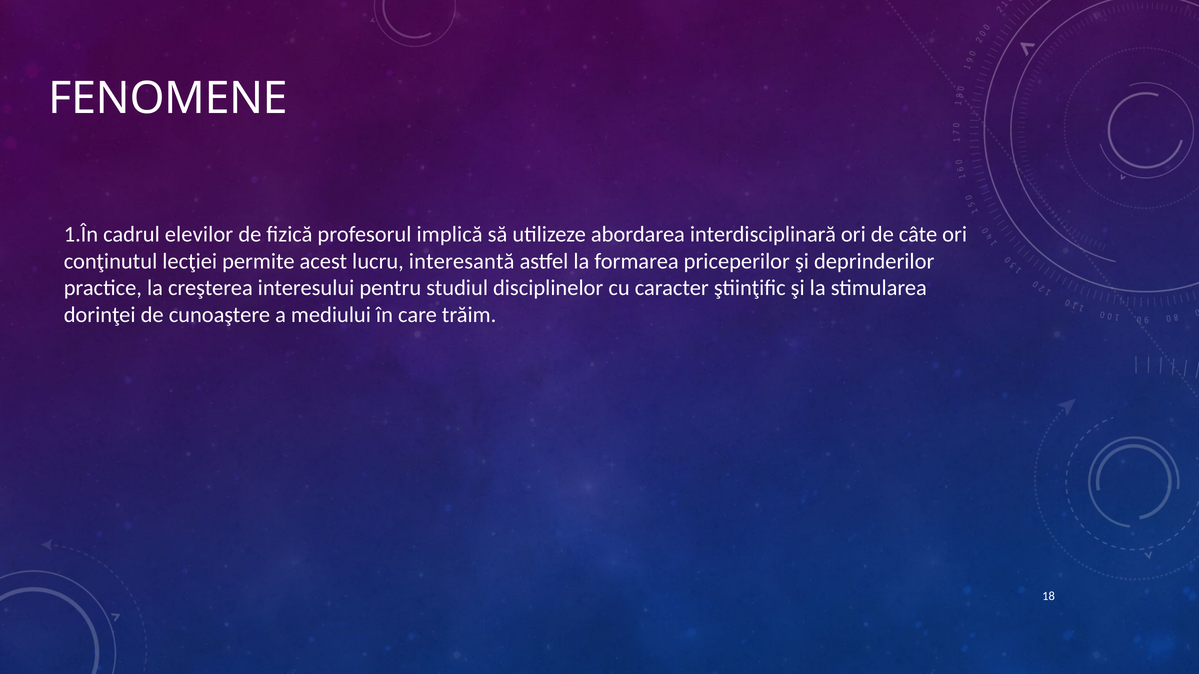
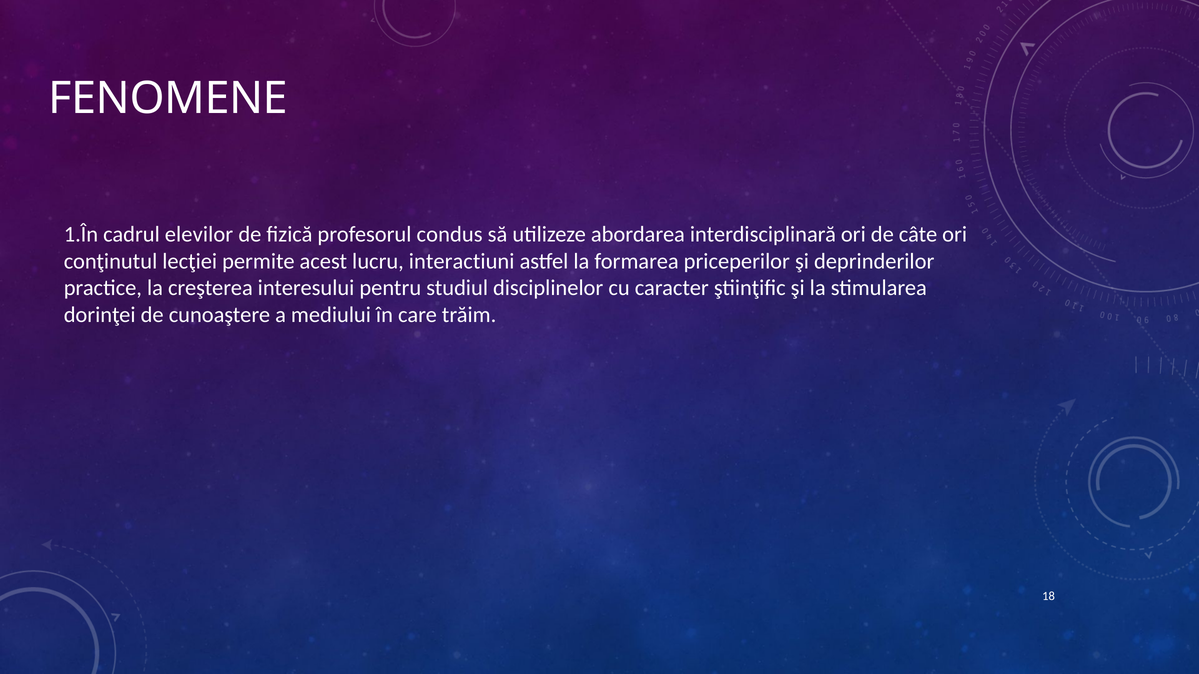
implică: implică -> condus (450, 234)
interesantă: interesantă -> interactiuni (462, 261)
